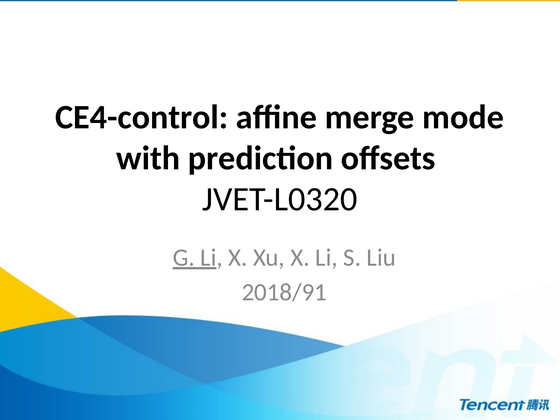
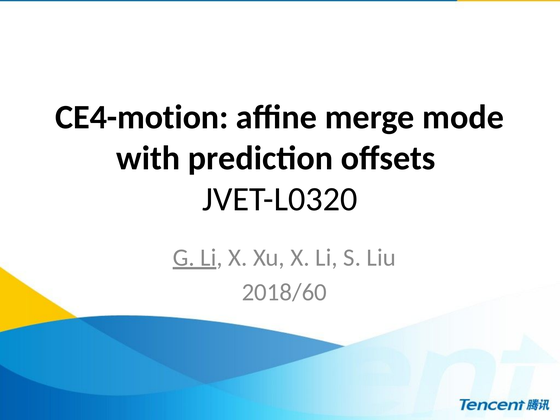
CE4-control: CE4-control -> CE4-motion (142, 117)
2018/91: 2018/91 -> 2018/60 (284, 292)
